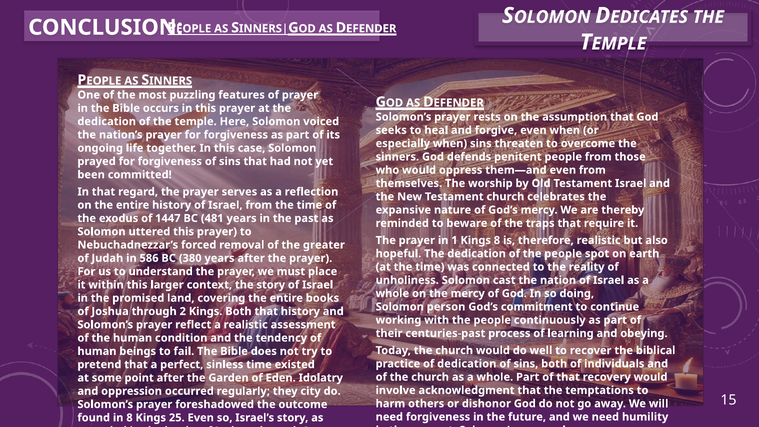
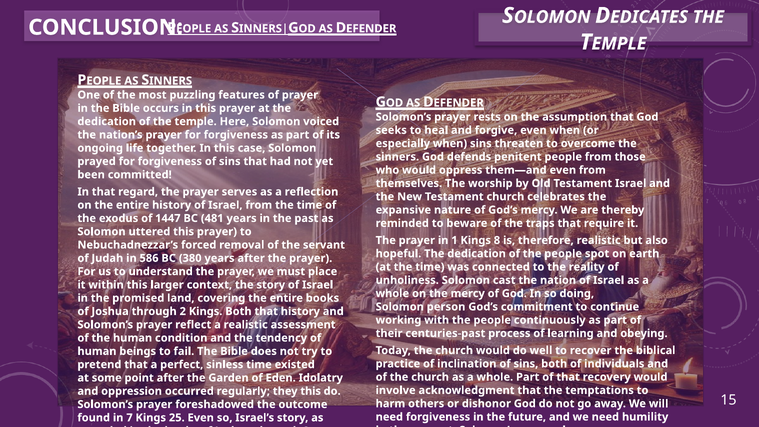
greater: greater -> servant (324, 245)
of dedication: dedication -> inclination (467, 364)
they city: city -> this (311, 391)
in 8: 8 -> 7 (129, 418)
